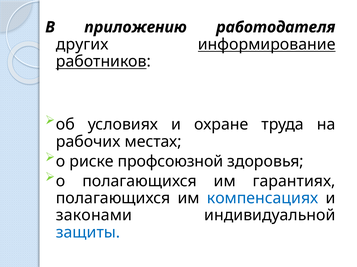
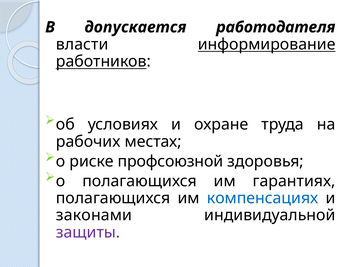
приложению: приложению -> допускается (135, 27)
других: других -> власти (82, 44)
защиты colour: blue -> purple (88, 233)
